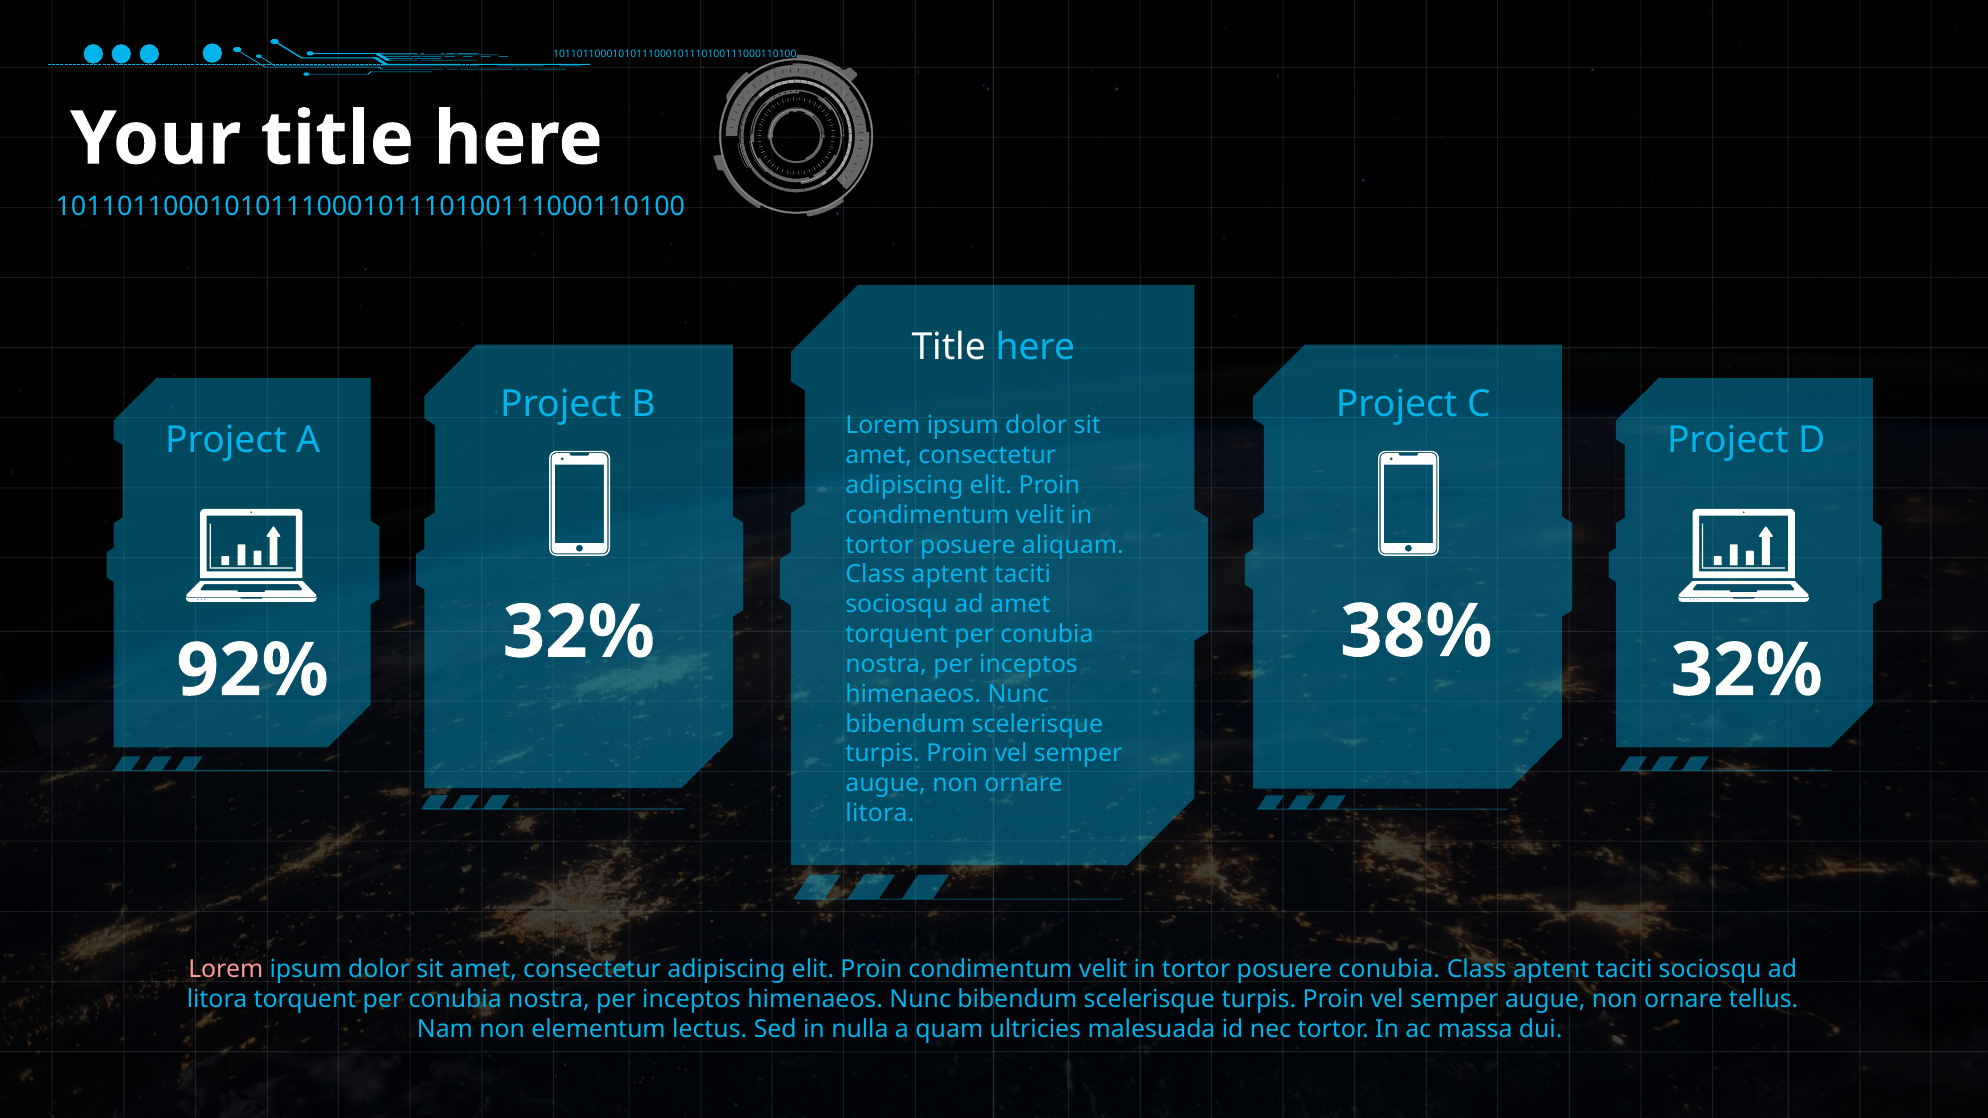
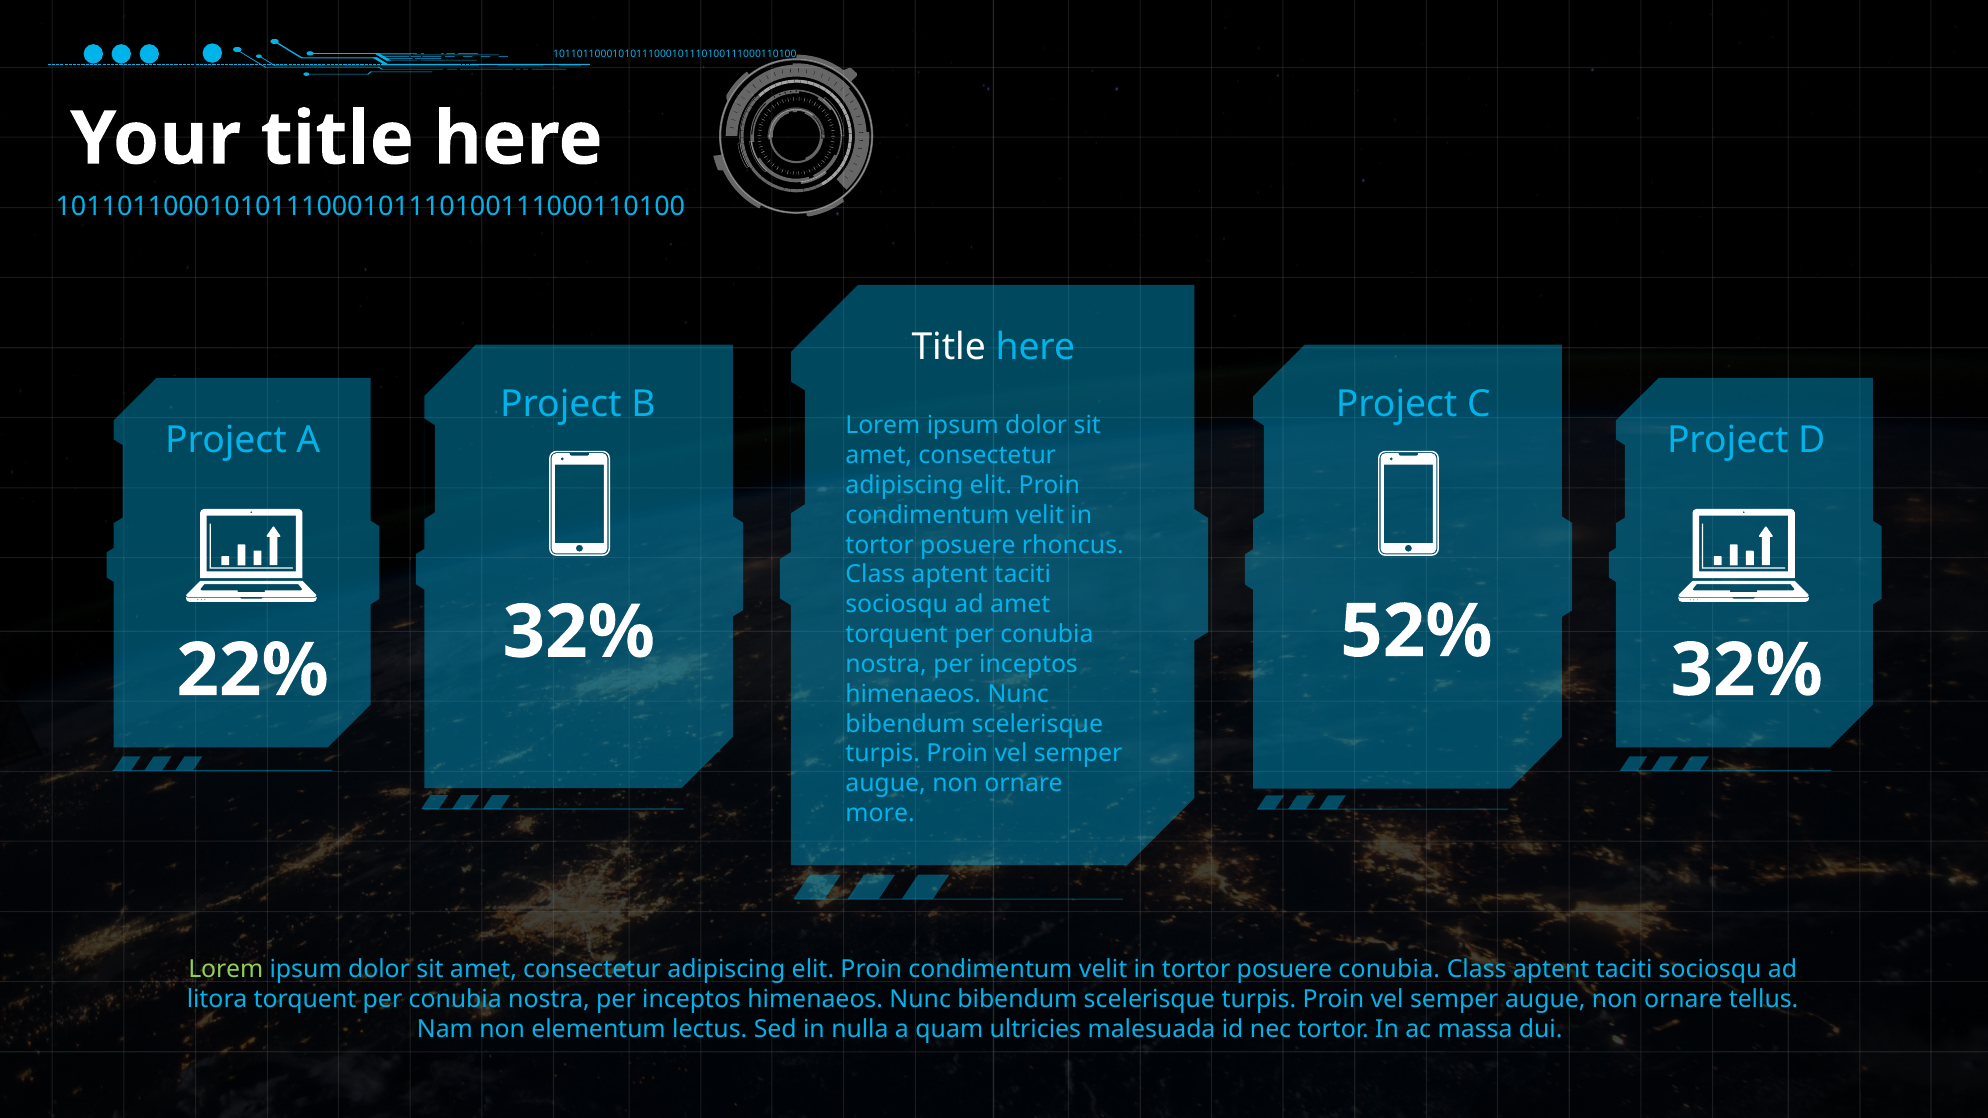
aliquam: aliquam -> rhoncus (1073, 545)
38%: 38% -> 52% (1416, 632)
92%: 92% -> 22% (253, 671)
litora: litora -> more (880, 813)
Lorem colour: pink -> light green (226, 970)
